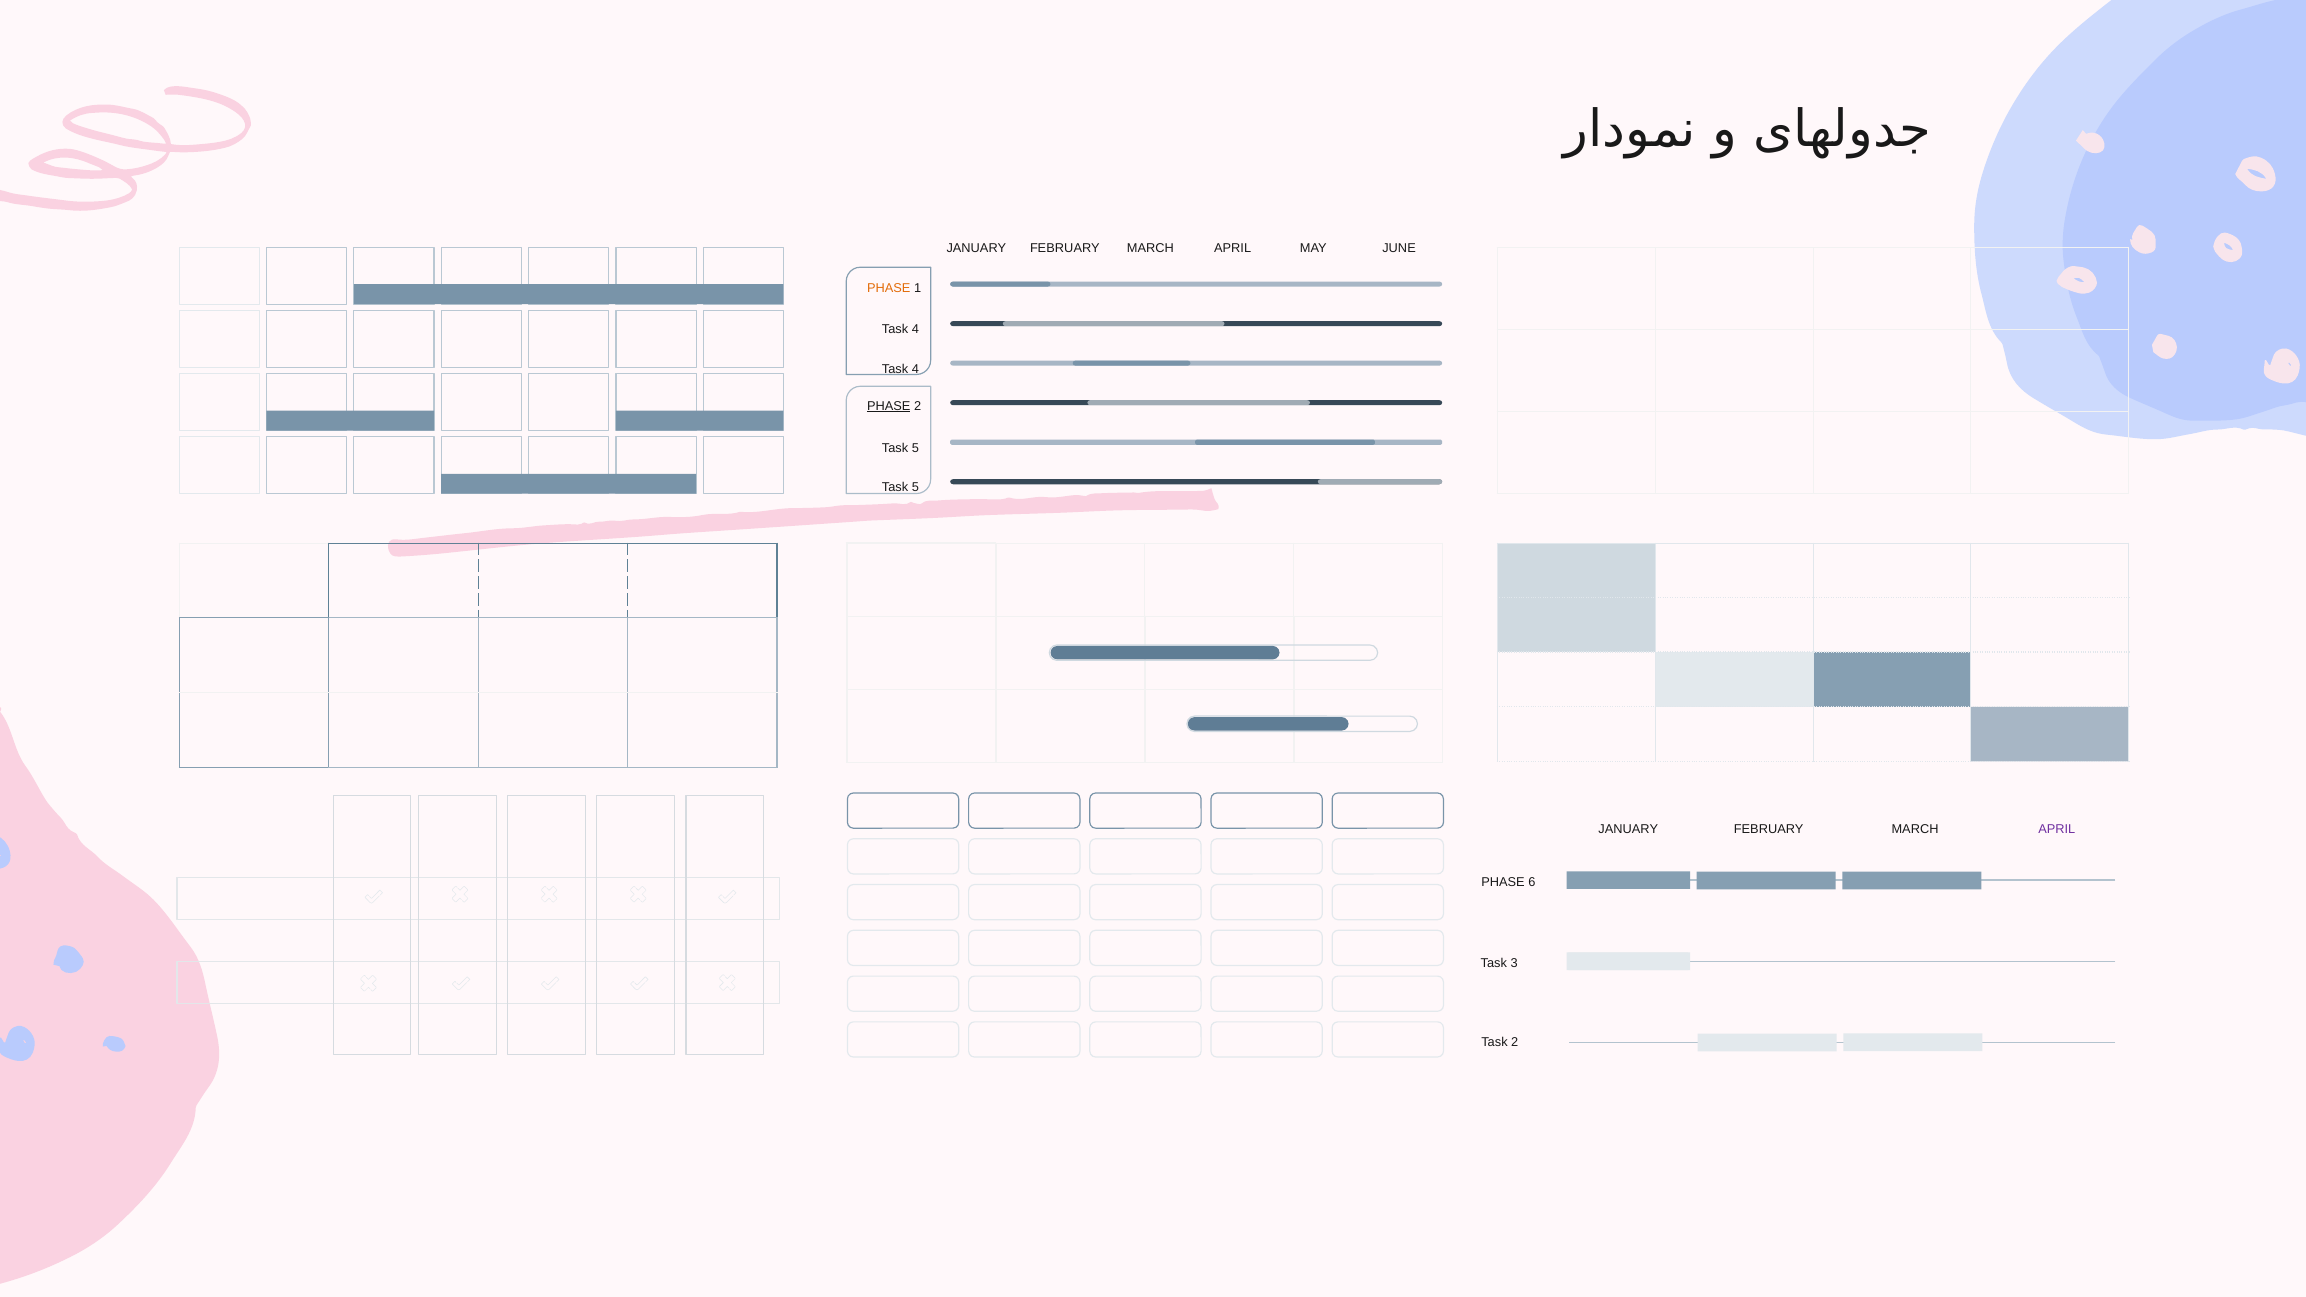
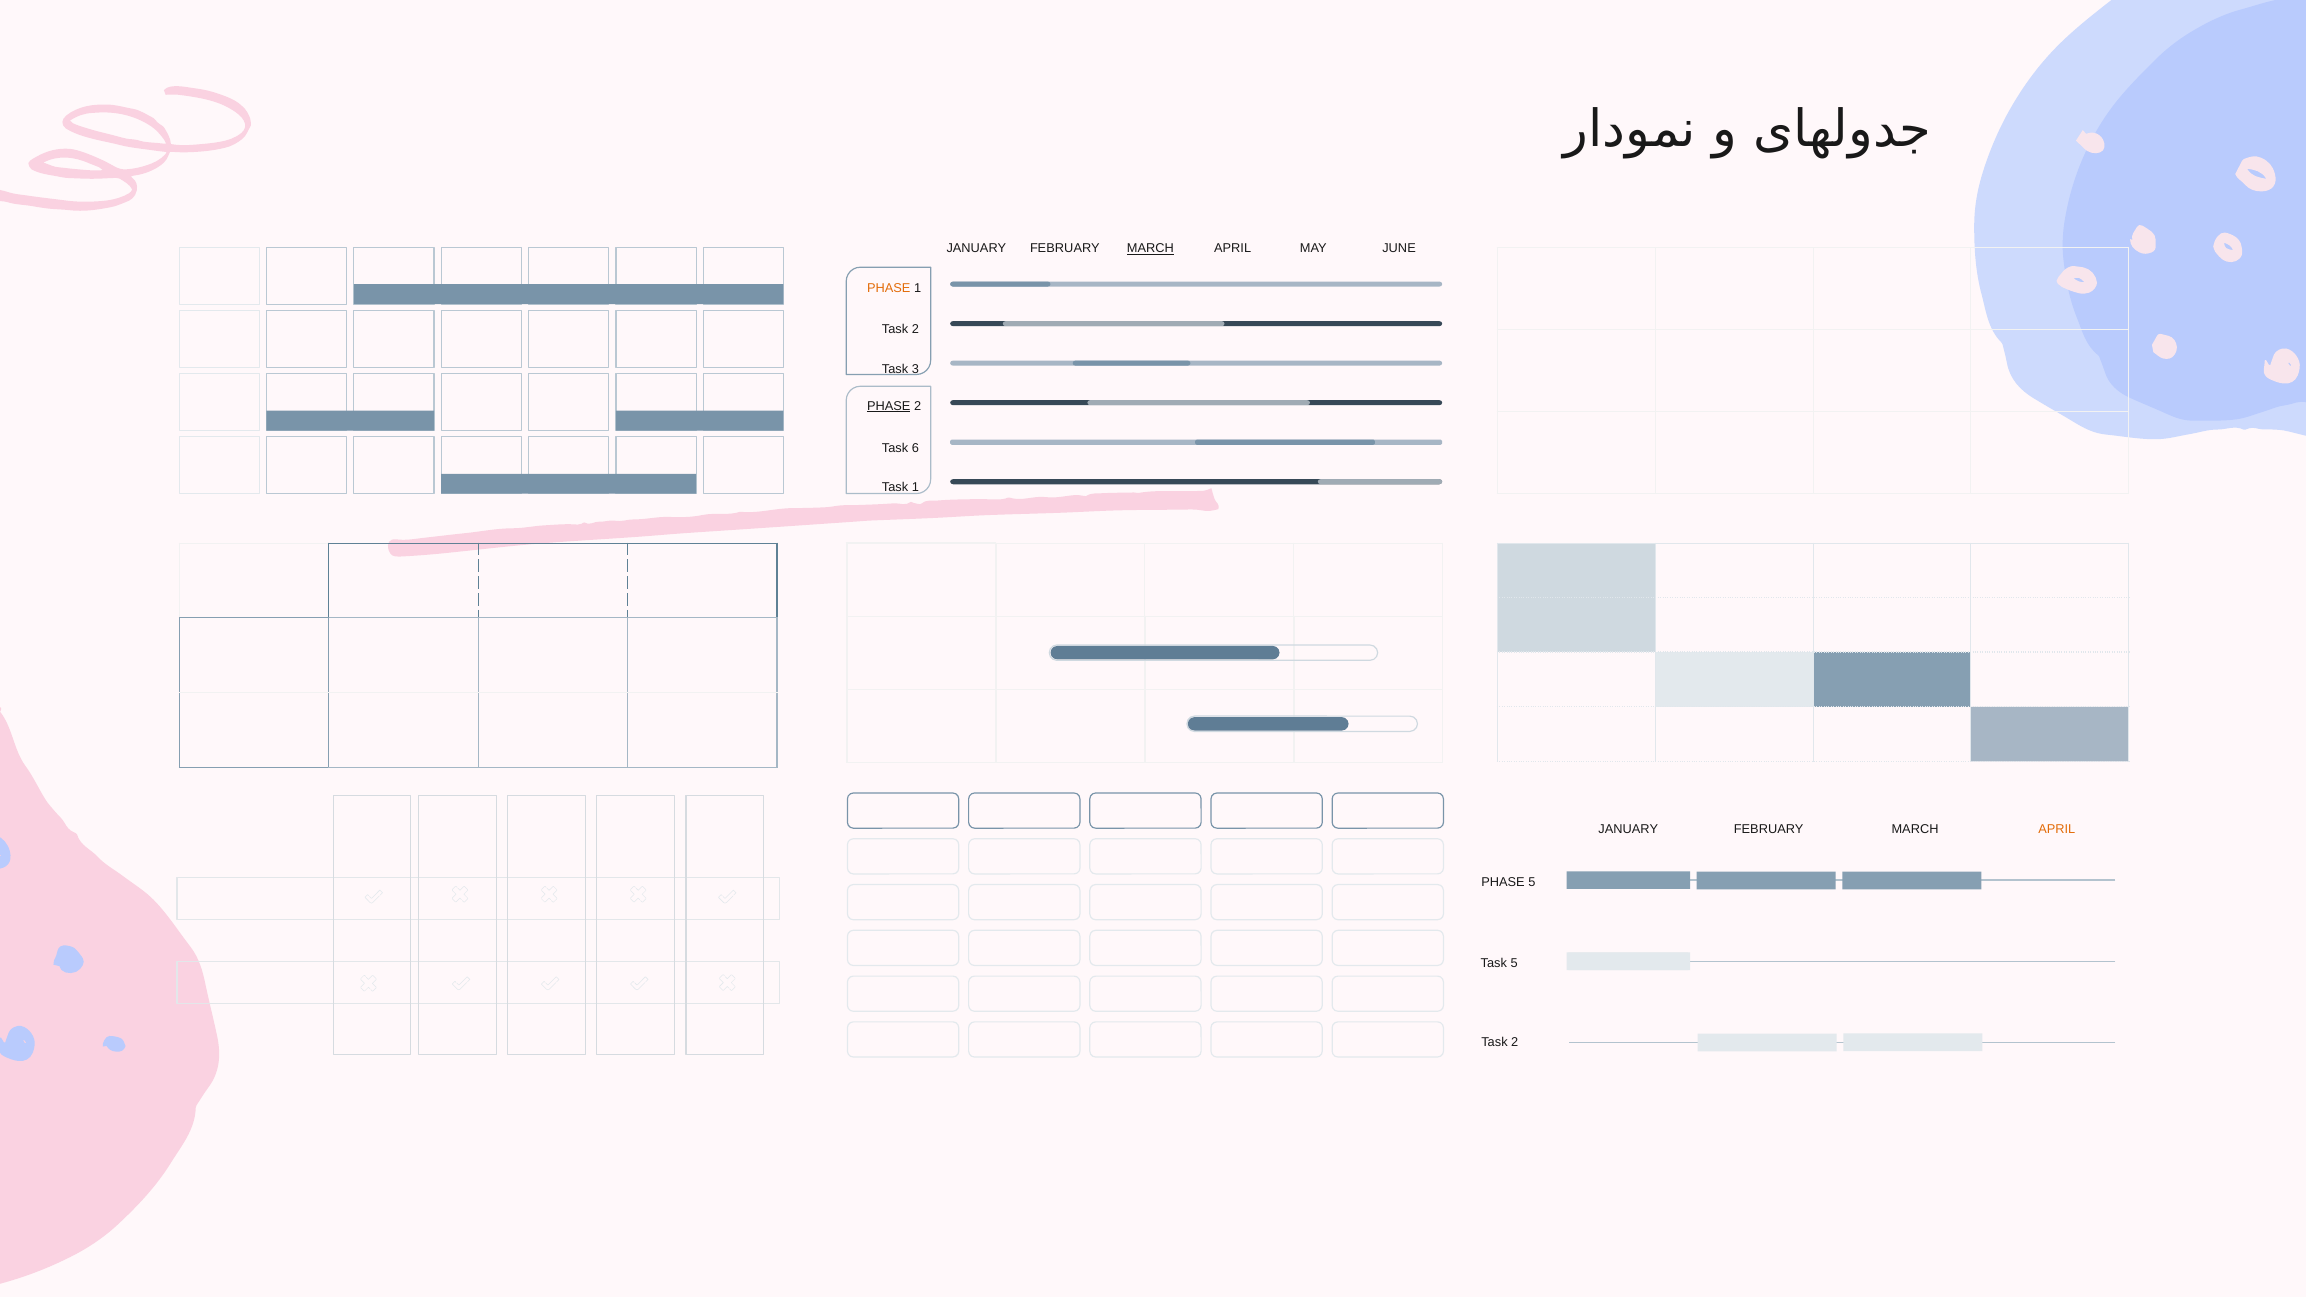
MARCH underline: none -> present (1150, 249)
4: 4 -> 2 (915, 329)
4: 4 -> 3 (915, 369)
5: 5 -> 6 (915, 448)
5: 5 -> 1 (915, 488)
APRIL colour: purple -> orange (2057, 830)
PHASE 6: 6 -> 5 (1532, 883)
Task 3: 3 -> 5 (1514, 963)
